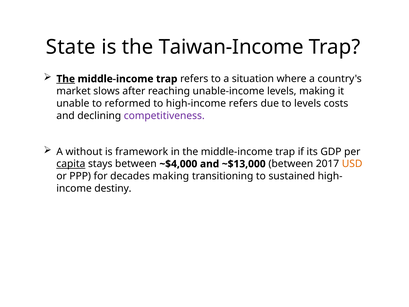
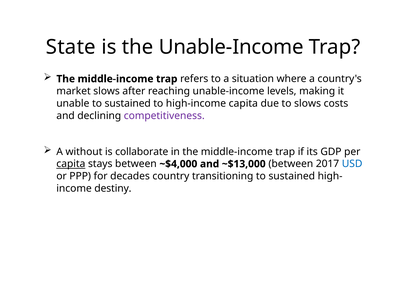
the Taiwan-Income: Taiwan-Income -> Unable-Income (231, 47)
The underline: present -> none (66, 79)
unable to reformed: reformed -> sustained (128, 103)
high-income refers: refers -> capita (243, 103)
to levels: levels -> slows (308, 103)
framework: framework -> collaborate (142, 152)
USD colour: orange -> blue (352, 164)
decades making: making -> country (171, 176)
